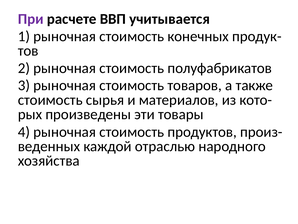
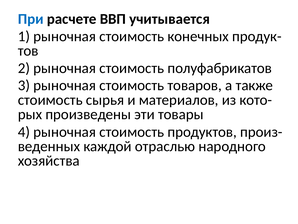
При colour: purple -> blue (31, 19)
